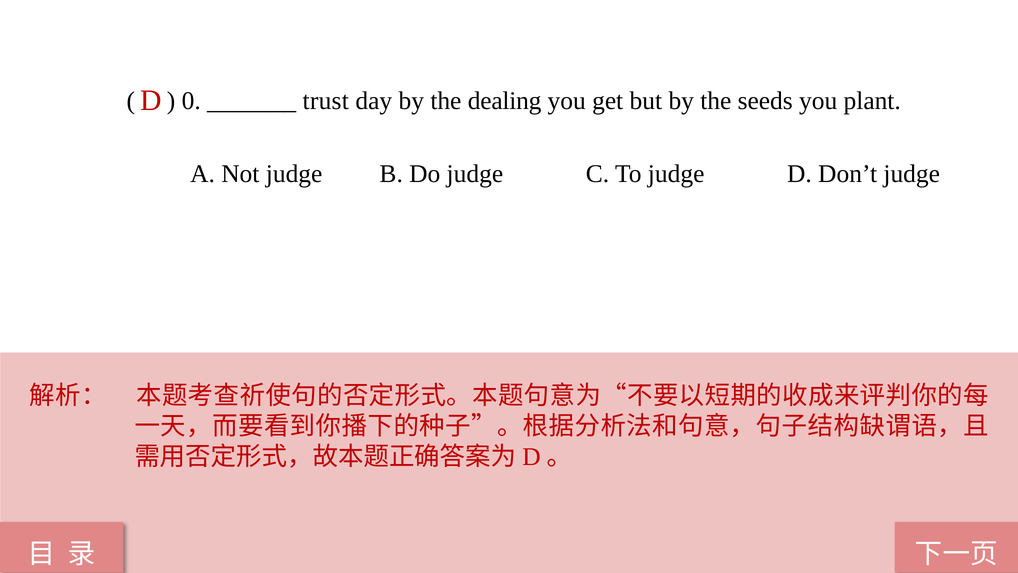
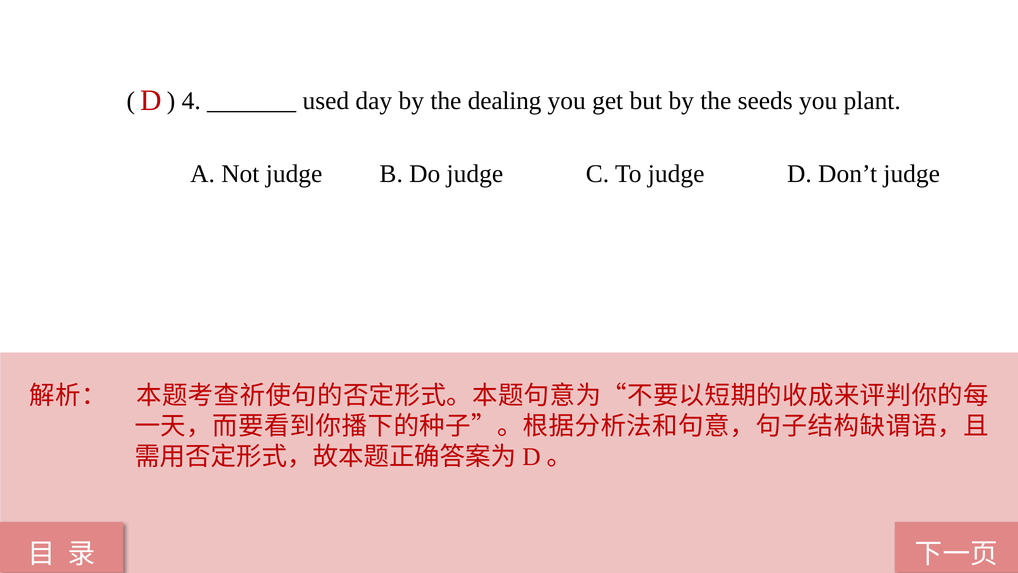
0: 0 -> 4 (191, 101)
trust: trust -> used (326, 101)
